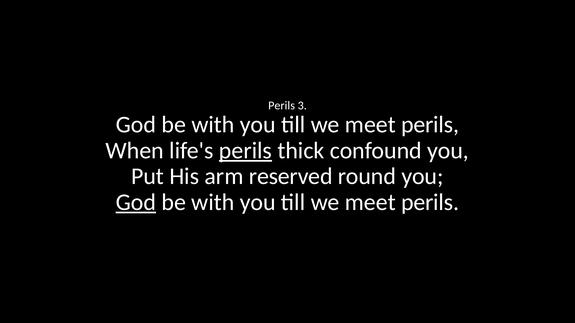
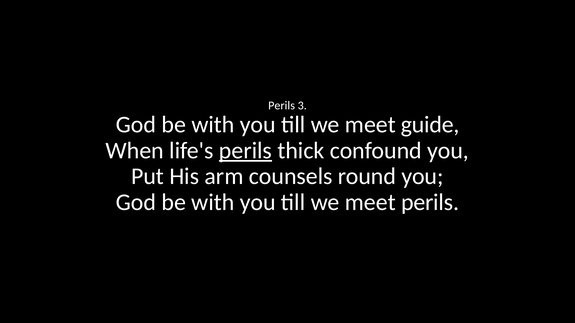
perils: perils -> guide (430, 125)
reserved: reserved -> counsels (291, 177)
God underline: present -> none (136, 202)
